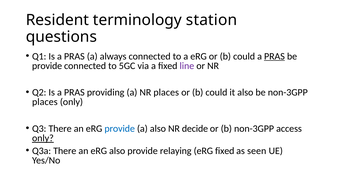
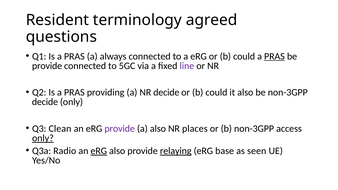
station: station -> agreed (212, 20)
NR places: places -> decide (166, 92)
places: places -> decide (45, 102)
Q3 There: There -> Clean (60, 129)
provide colour: blue -> purple (120, 129)
decide: decide -> places (195, 129)
Q3a There: There -> Radio (65, 151)
eRG underline: none -> present (99, 151)
relaying underline: none -> present (176, 151)
eRG fixed: fixed -> base (225, 151)
